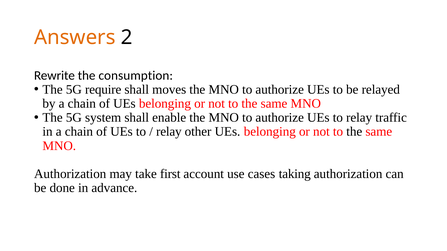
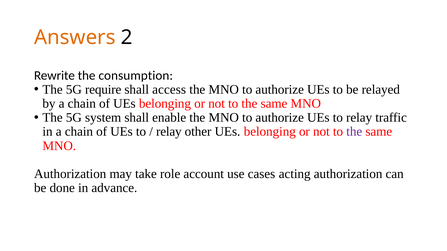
moves: moves -> access (169, 90)
the colour: black -> purple (354, 132)
first: first -> role (170, 174)
taking: taking -> acting (295, 174)
